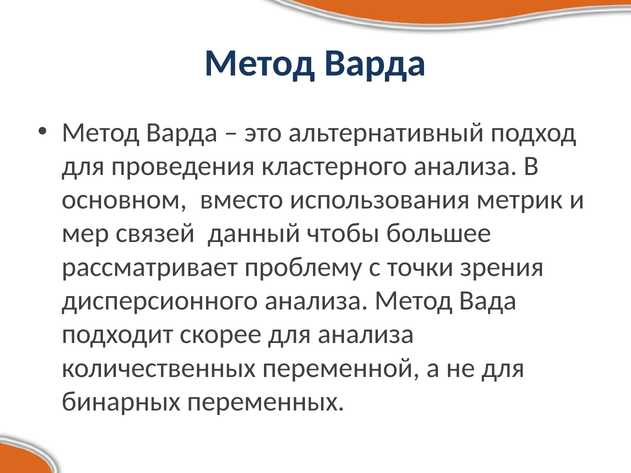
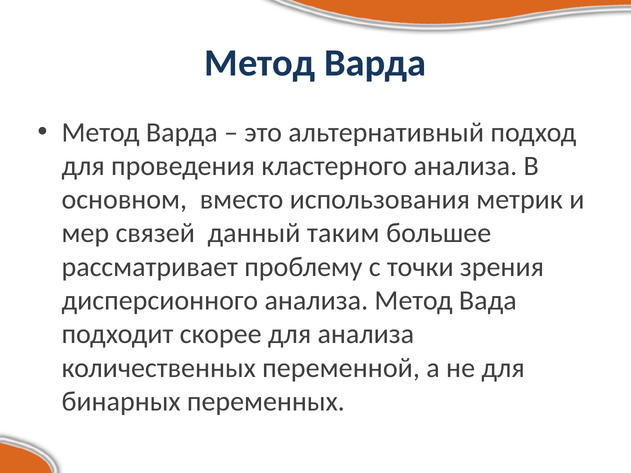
чтобы: чтобы -> таким (343, 233)
